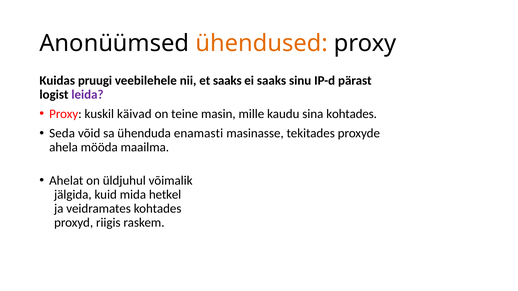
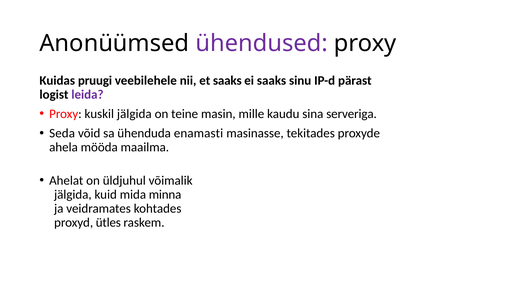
ühendused colour: orange -> purple (262, 44)
kuskil käivad: käivad -> jälgida (134, 114)
sina kohtades: kohtades -> serveriga (352, 114)
hetkel: hetkel -> minna (165, 195)
riigis: riigis -> ütles (108, 223)
